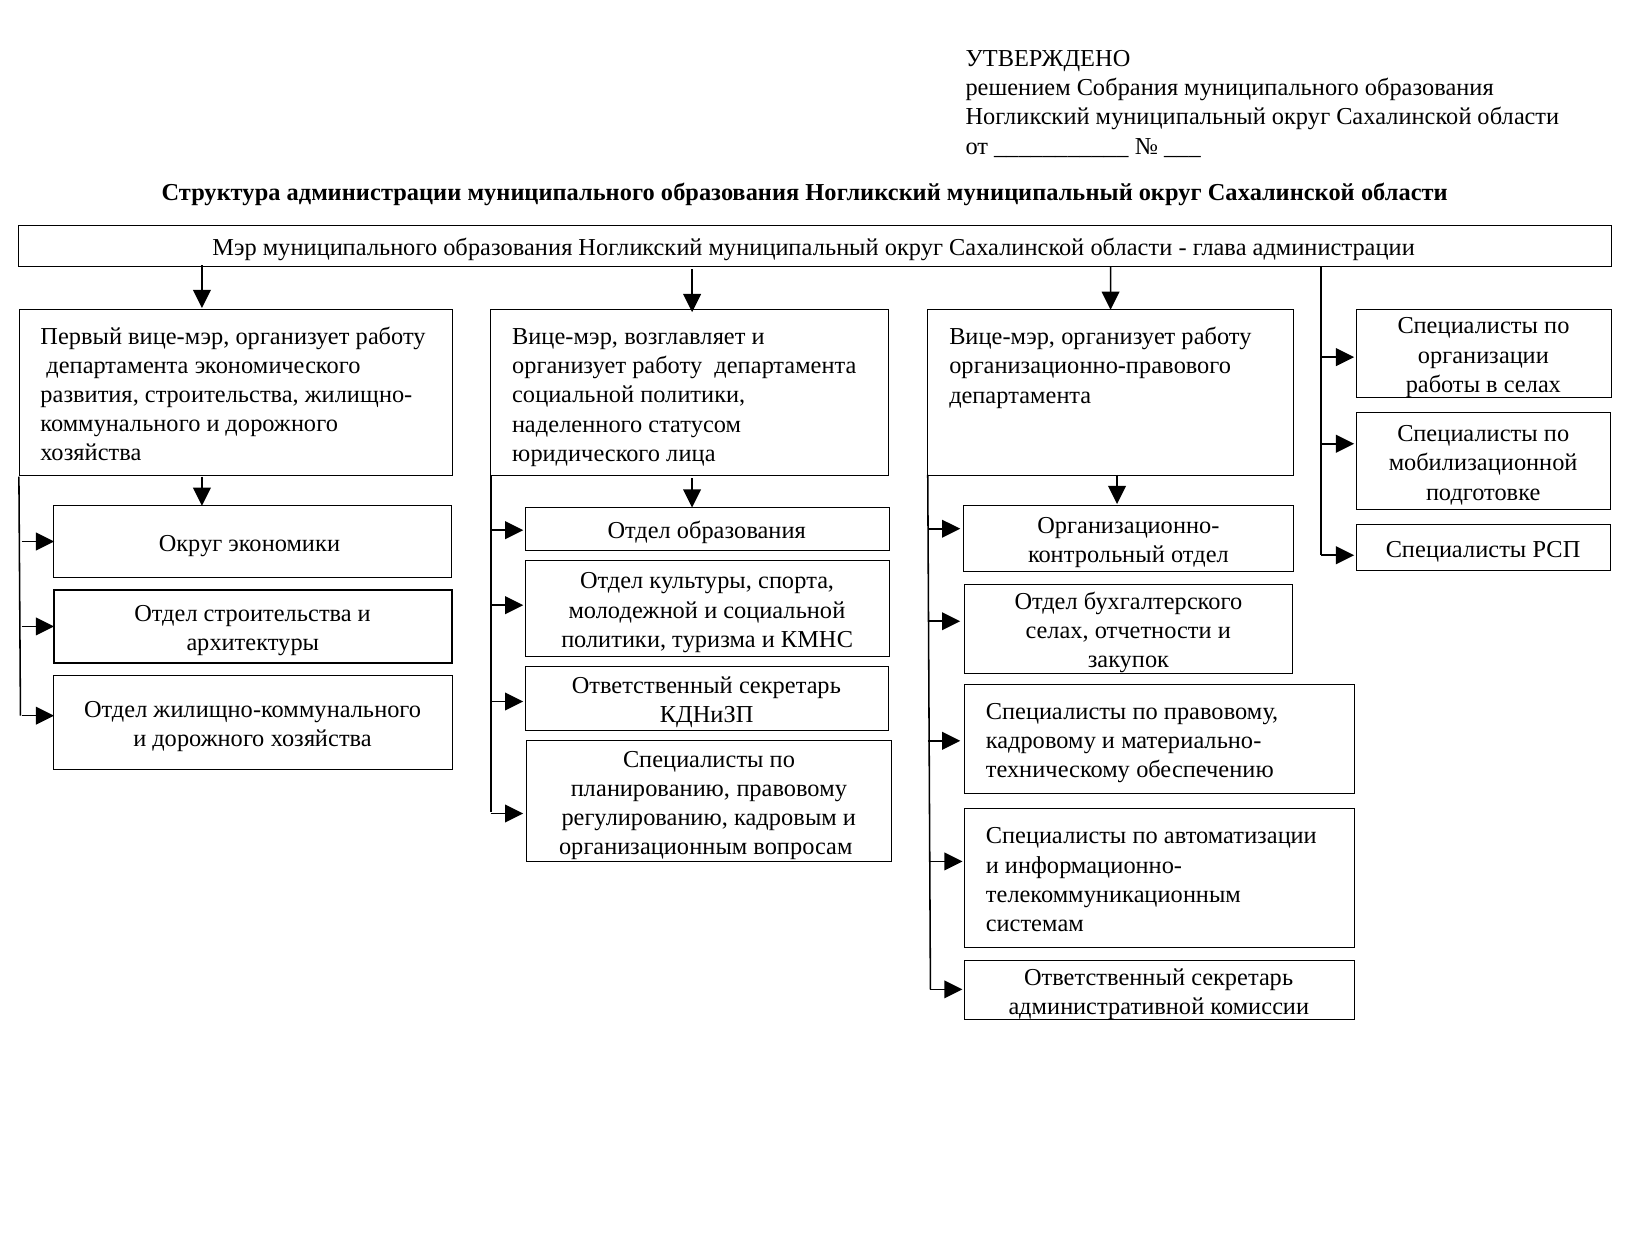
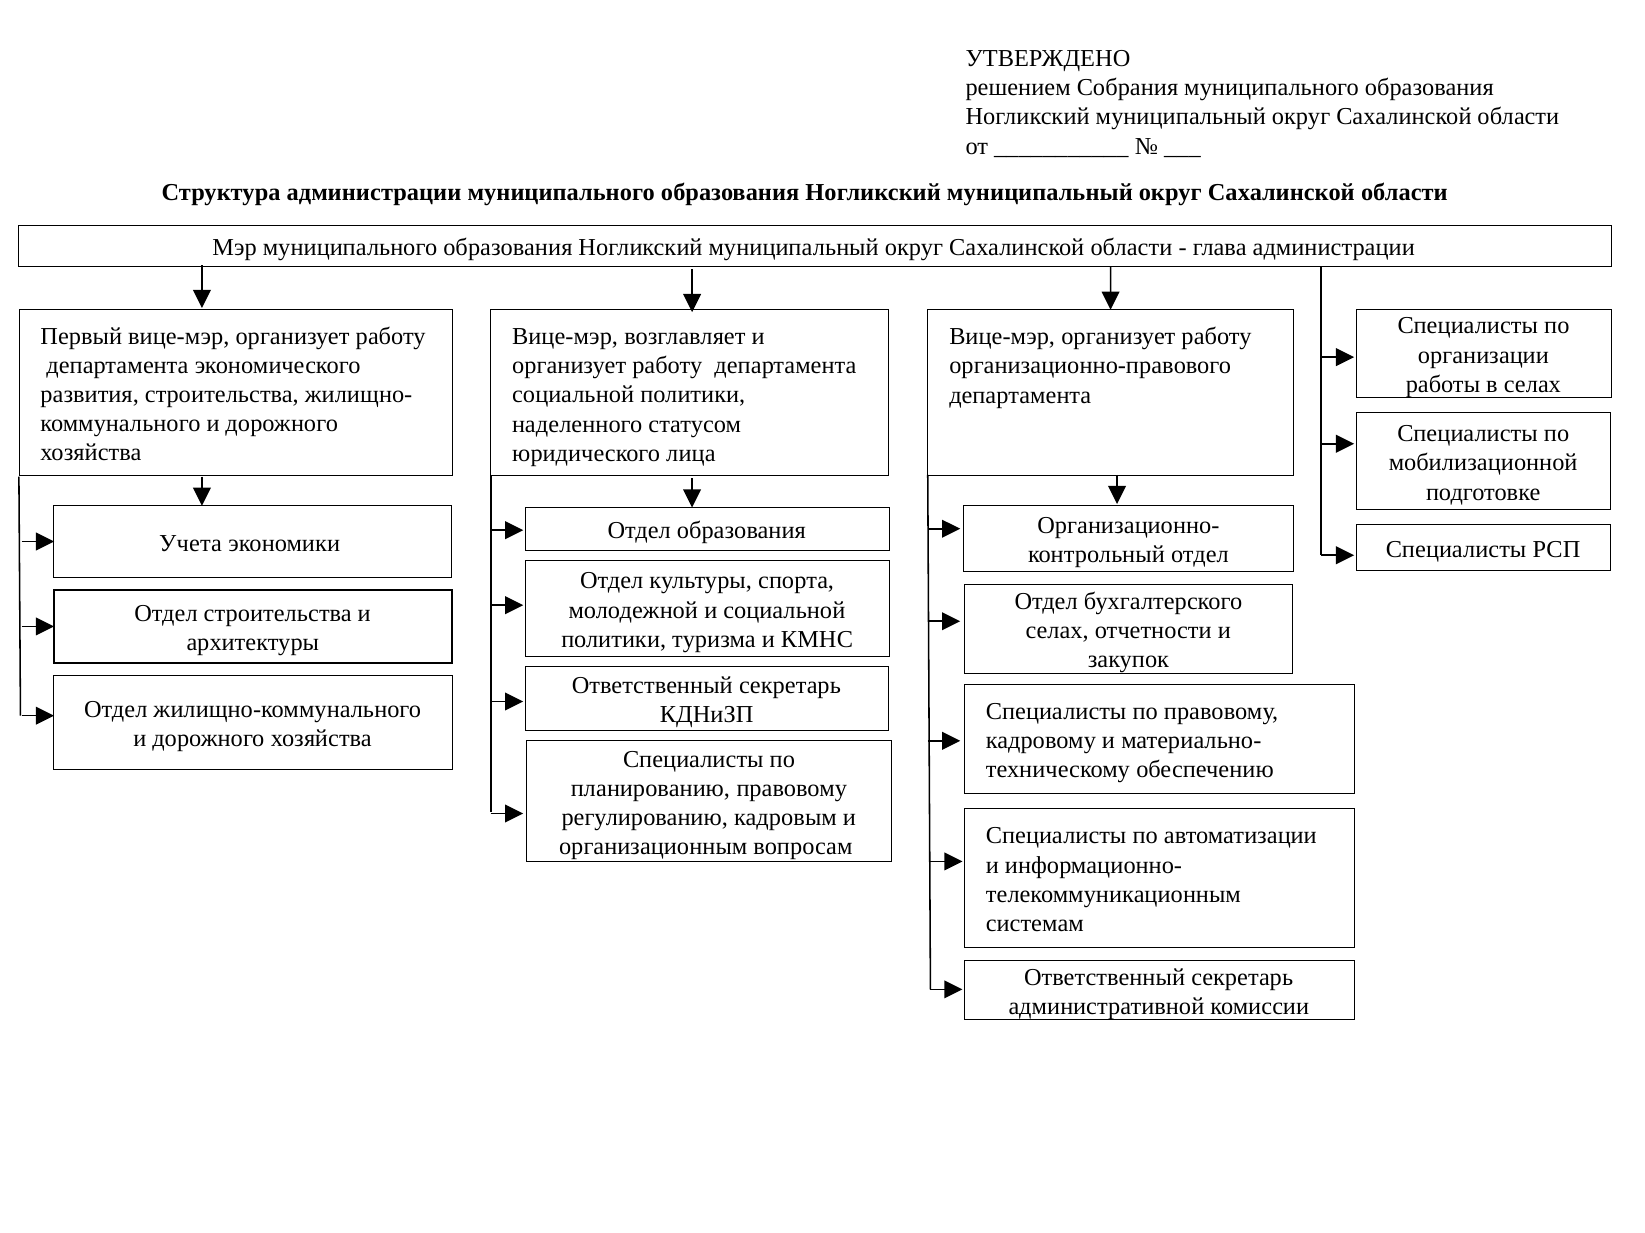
Округ: Округ -> Учета (190, 544)
